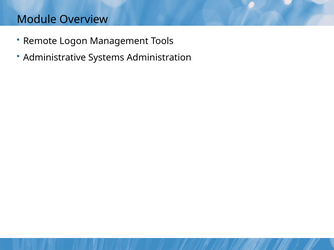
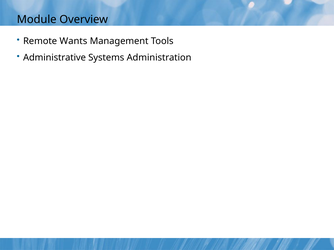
Logon: Logon -> Wants (73, 41)
